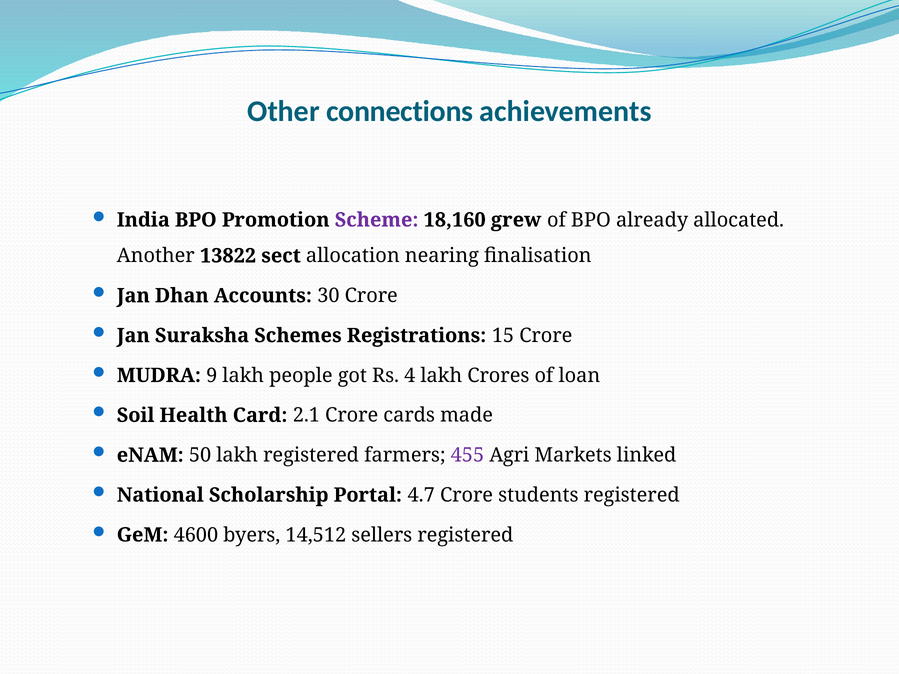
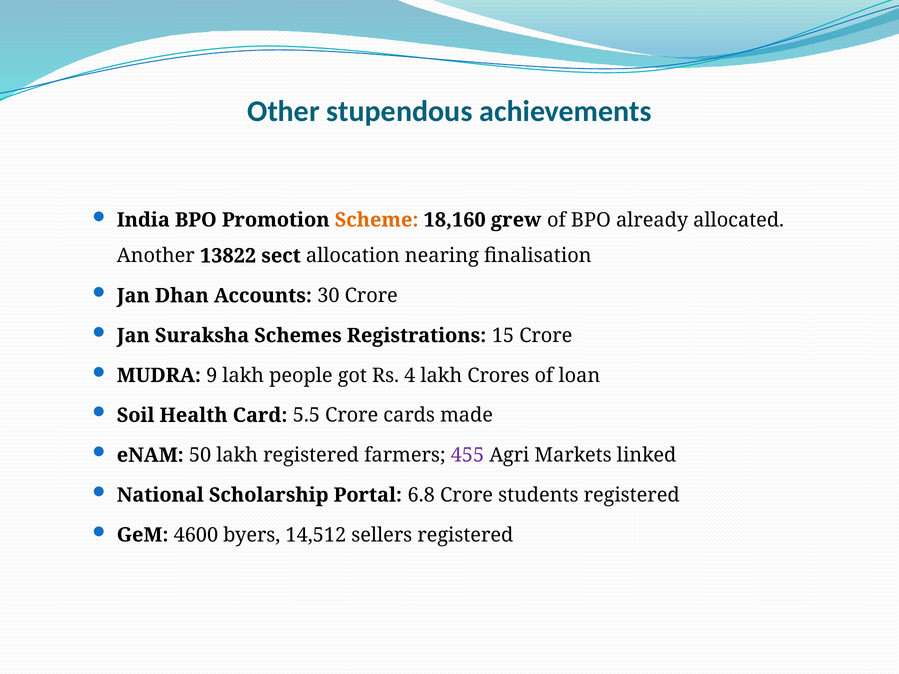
connections: connections -> stupendous (399, 111)
Scheme colour: purple -> orange (377, 220)
2.1: 2.1 -> 5.5 (306, 415)
4.7: 4.7 -> 6.8 (421, 495)
